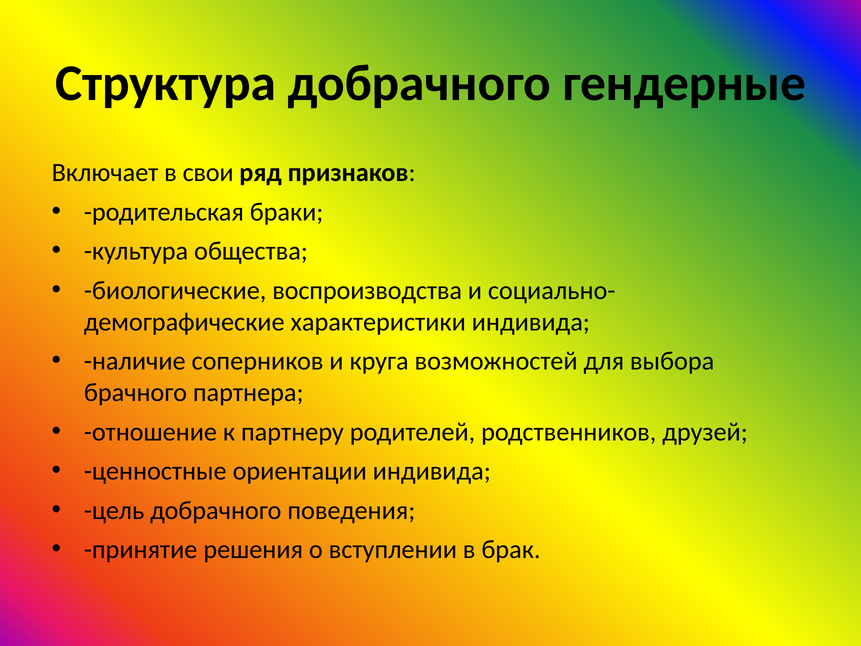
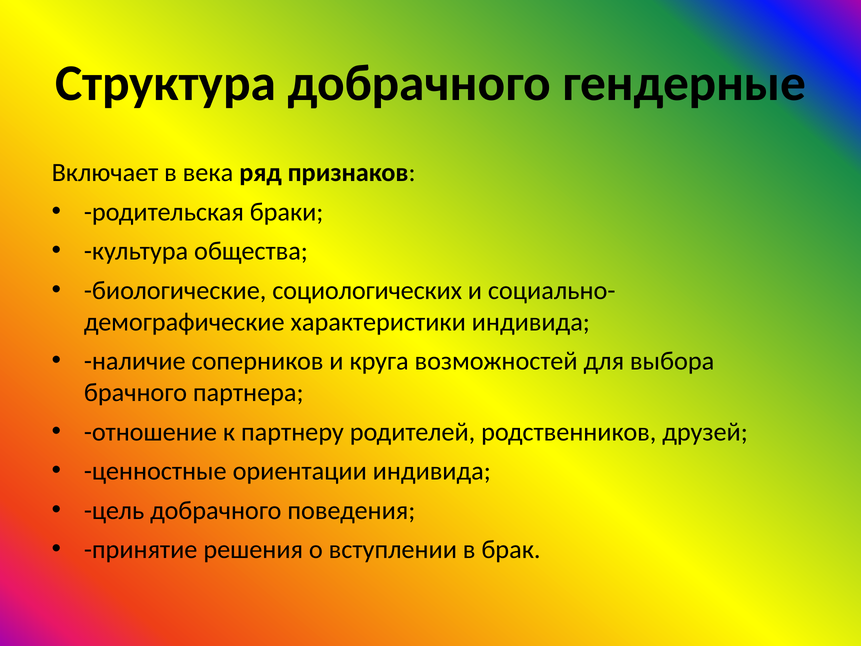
свои: свои -> века (208, 173)
воспроизводства: воспроизводства -> социологических (367, 290)
